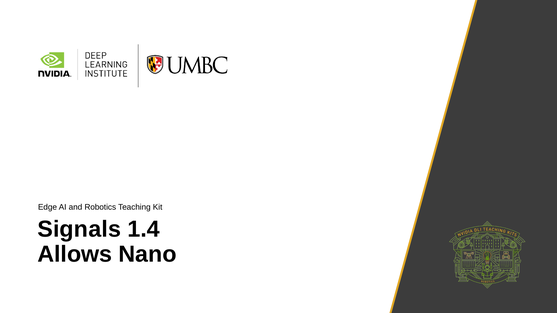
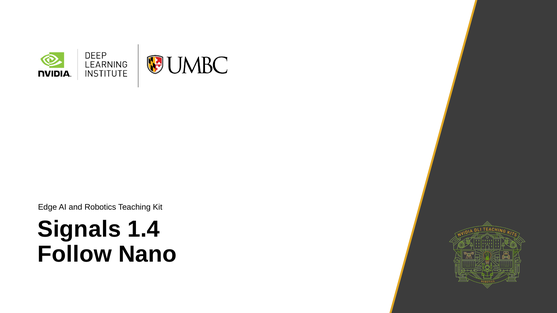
Allows: Allows -> Follow (75, 254)
